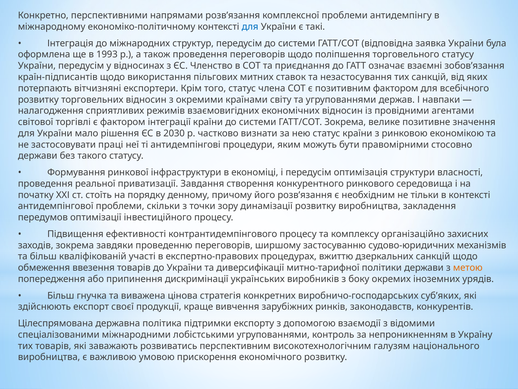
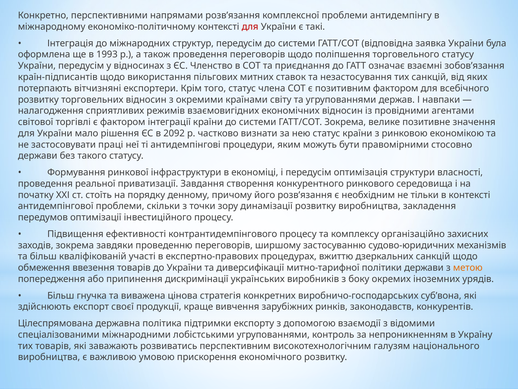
для colour: blue -> red (250, 27)
2030: 2030 -> 2092 (174, 133)
суб’яких: суб’яких -> суб’вона (441, 295)
